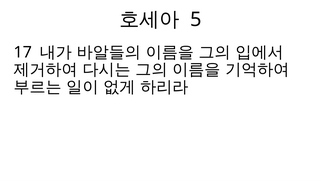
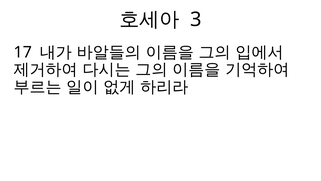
5: 5 -> 3 (196, 19)
